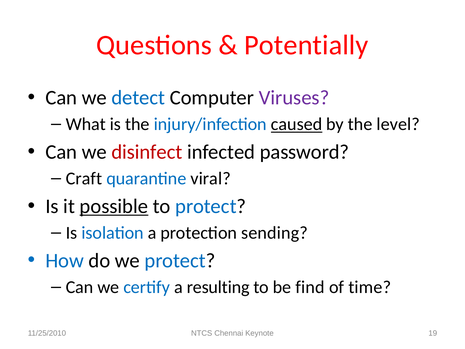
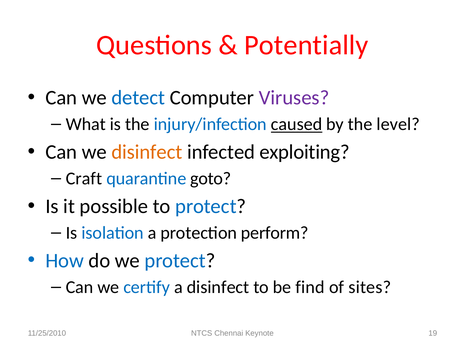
disinfect colour: red -> orange (147, 152)
password: password -> exploiting (305, 152)
viral: viral -> goto (211, 179)
possible underline: present -> none (114, 206)
sending: sending -> perform (275, 233)
a resulting: resulting -> disinfect (218, 287)
time: time -> sites (370, 287)
